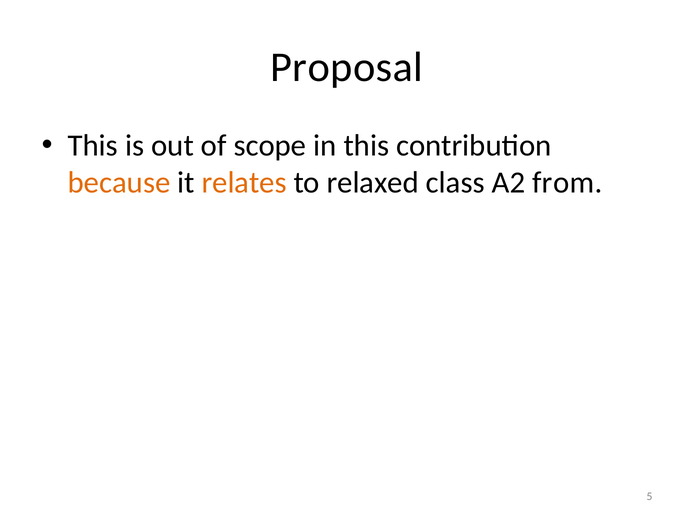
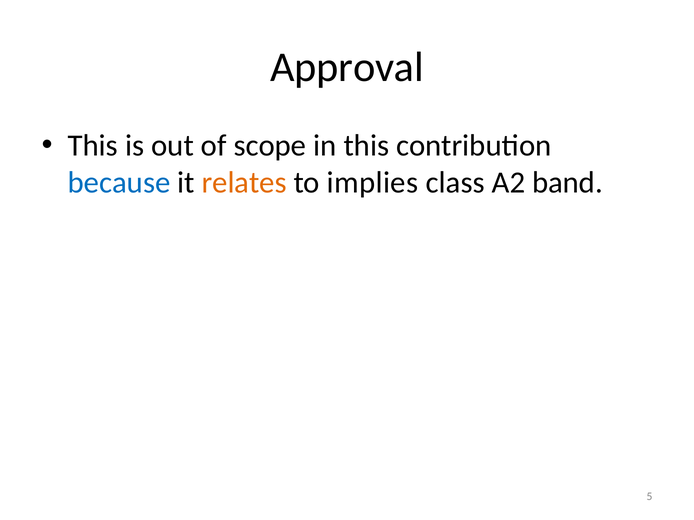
Proposal: Proposal -> Approval (347, 67)
because colour: orange -> blue (119, 183)
relaxed: relaxed -> implies (373, 183)
from: from -> band (568, 183)
